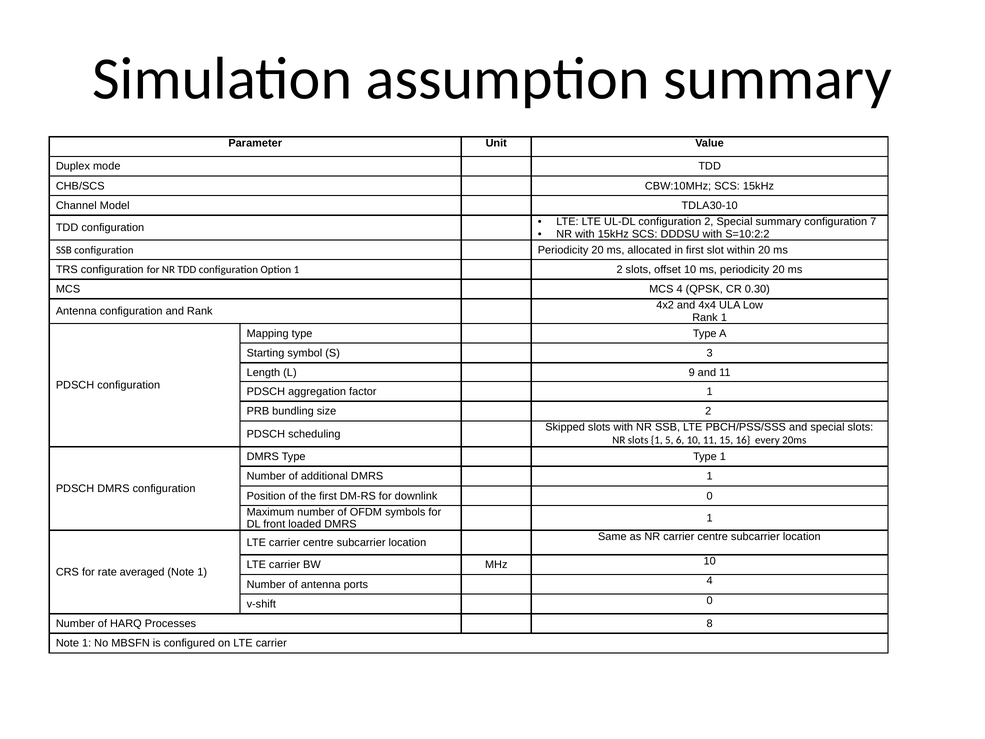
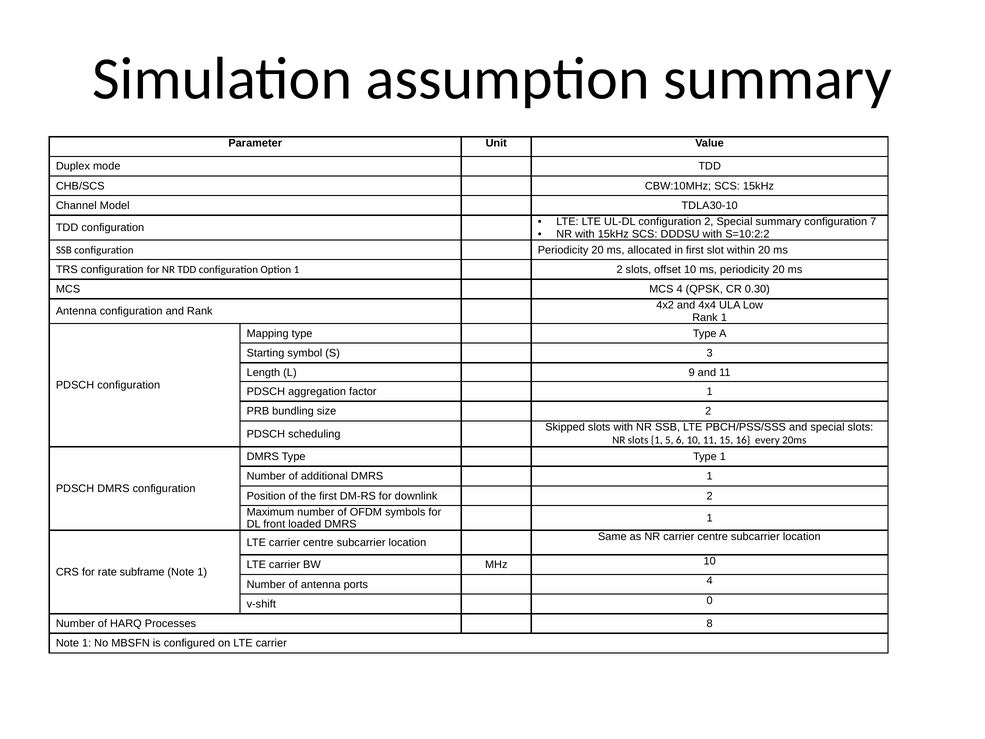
downlink 0: 0 -> 2 (710, 496)
averaged: averaged -> subframe (142, 572)
